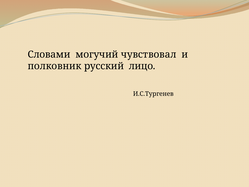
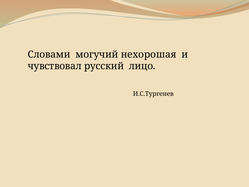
чувствовал: чувствовал -> нехорошая (149, 54)
полковник: полковник -> чувствовал (55, 66)
